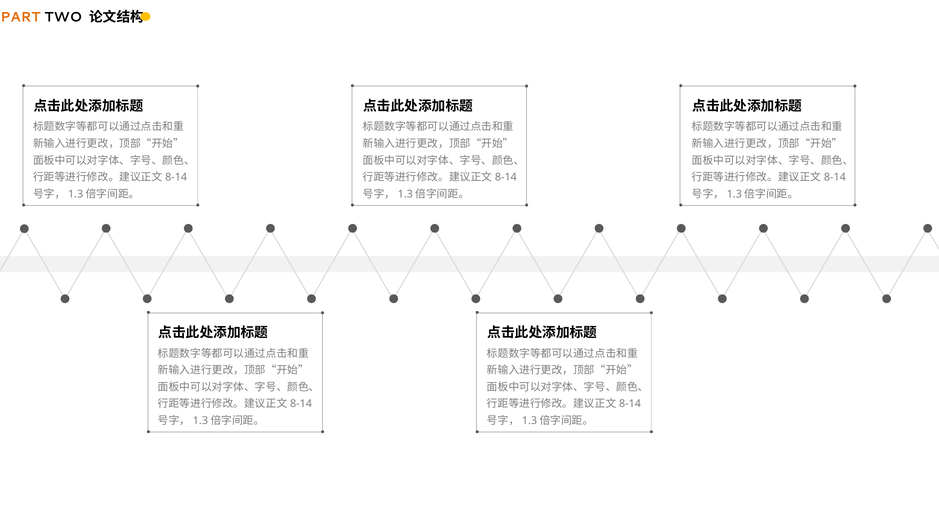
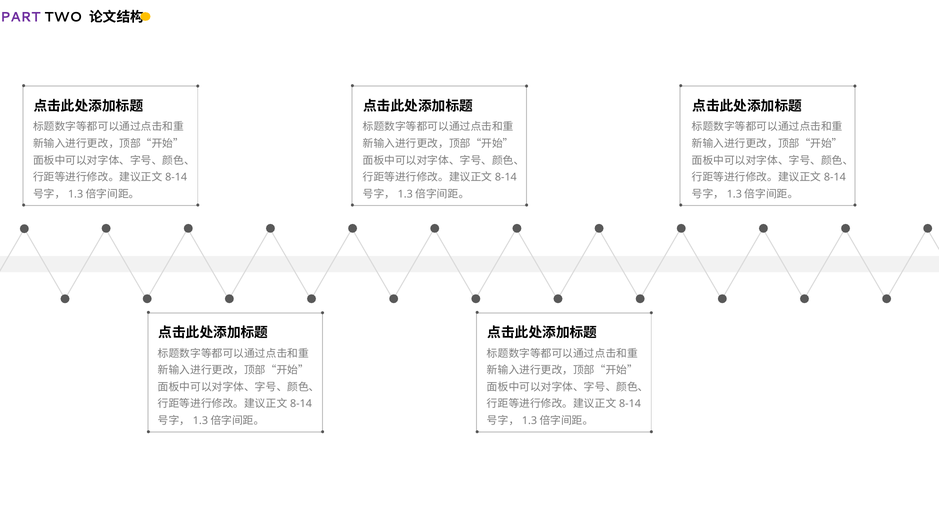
PART colour: orange -> purple (20, 17)
